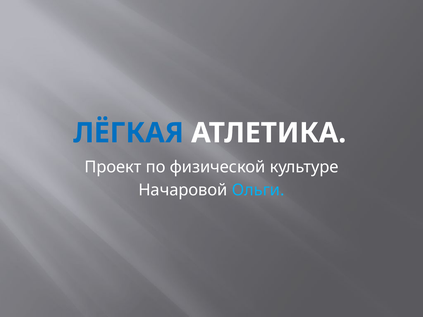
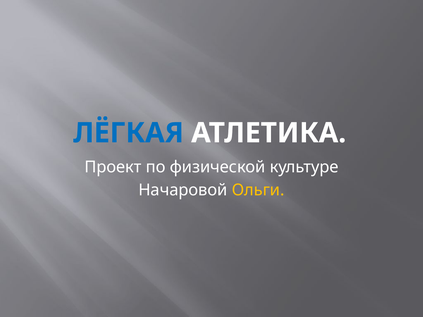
Ольги colour: light blue -> yellow (258, 190)
